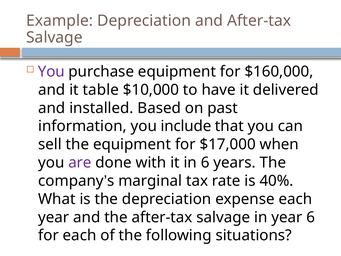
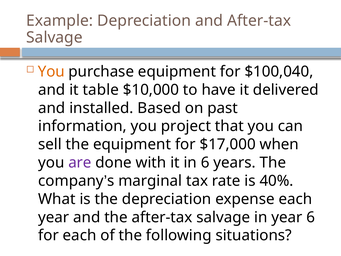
You colour: purple -> orange (51, 72)
$160,000: $160,000 -> $100,040 (279, 72)
include: include -> project (186, 126)
